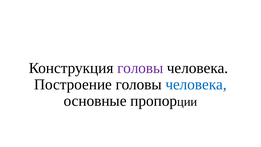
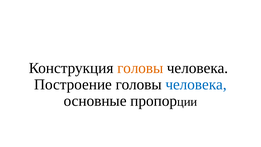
головы colour: purple -> orange (140, 68)
